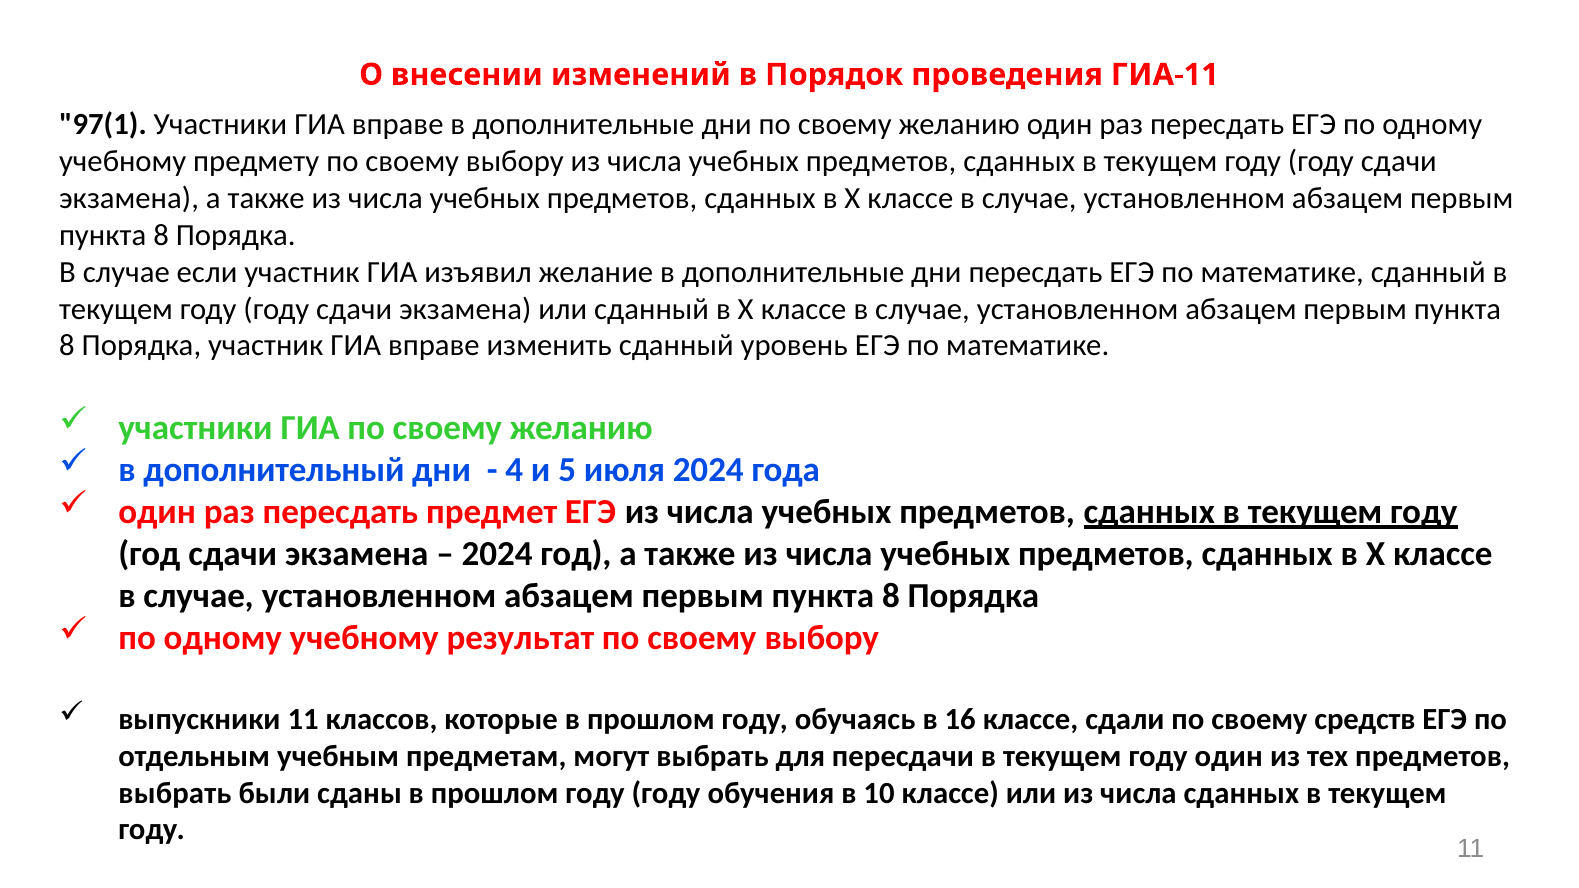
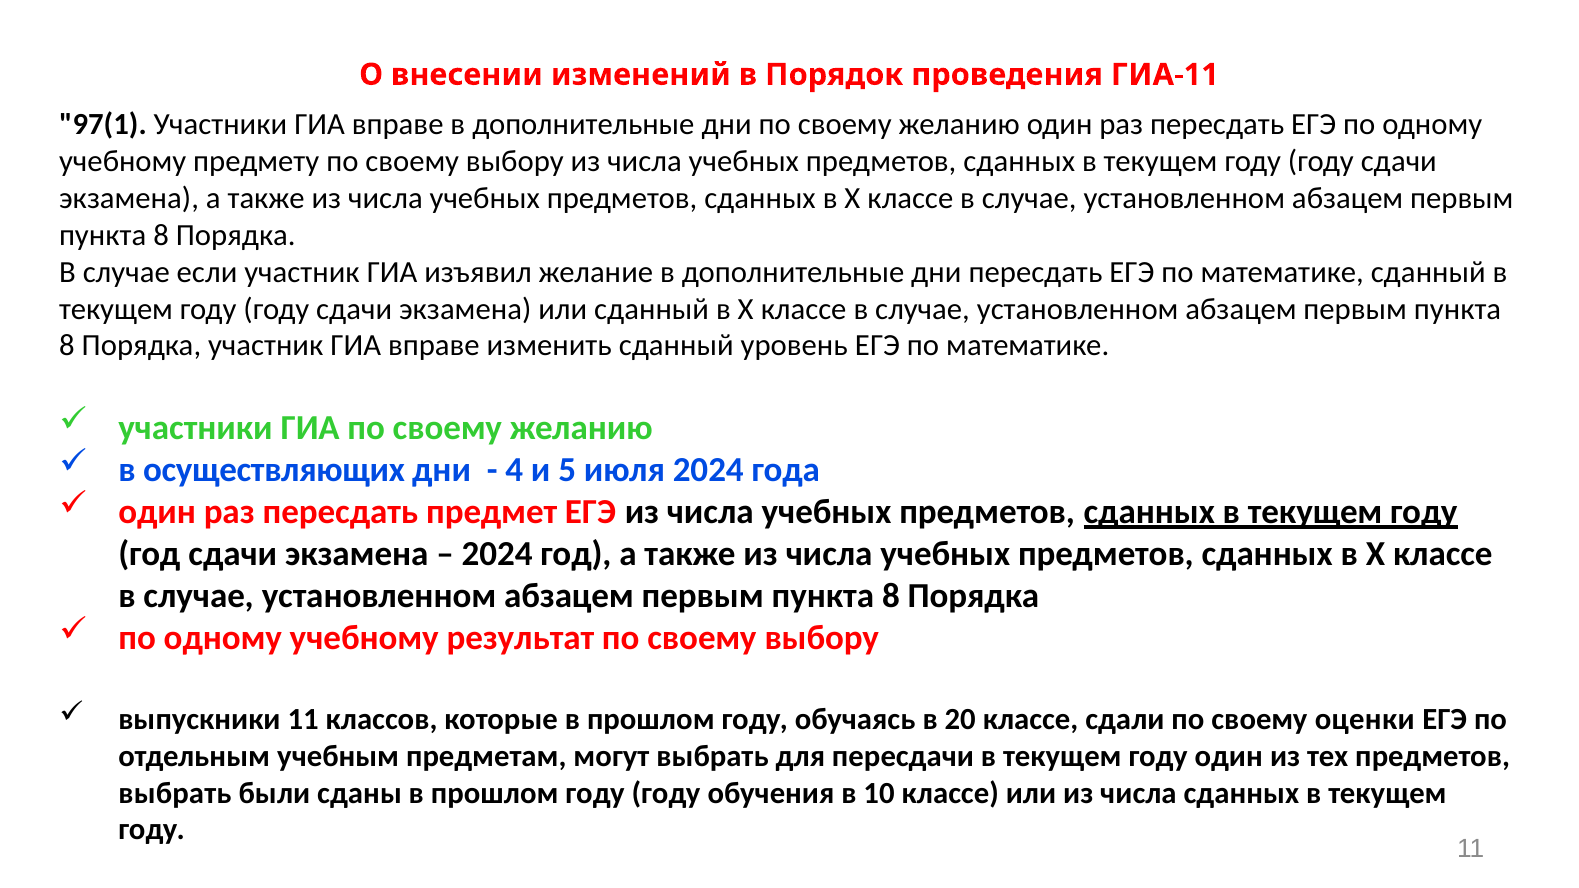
дополнительный: дополнительный -> осуществляющих (274, 470)
16: 16 -> 20 (960, 719)
средств: средств -> оценки (1365, 719)
